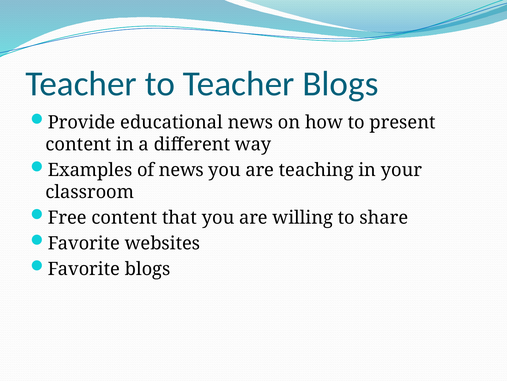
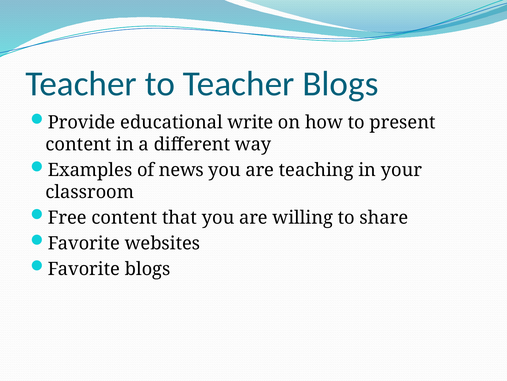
educational news: news -> write (251, 122)
